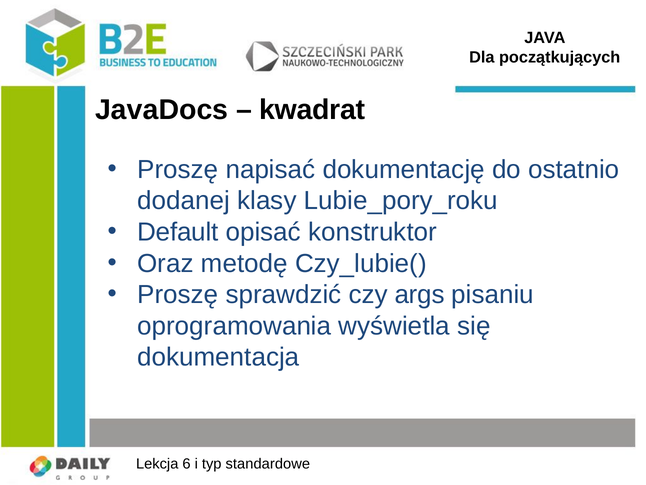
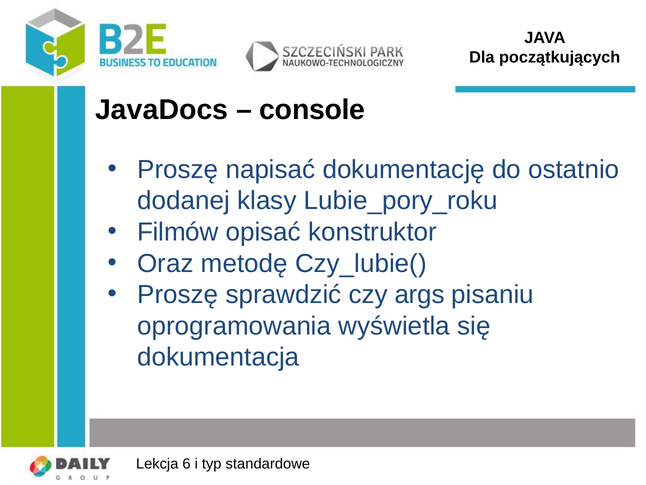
kwadrat: kwadrat -> console (312, 110)
Default: Default -> Filmów (178, 232)
